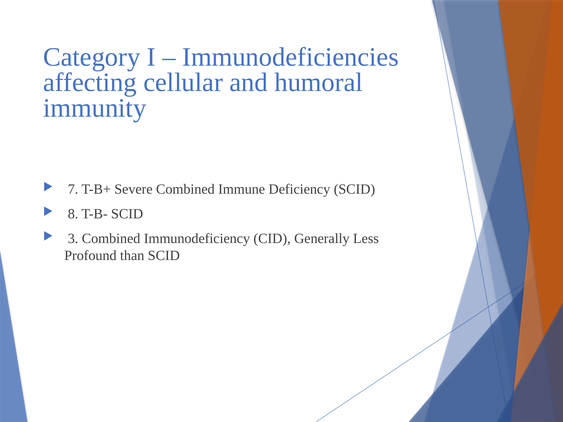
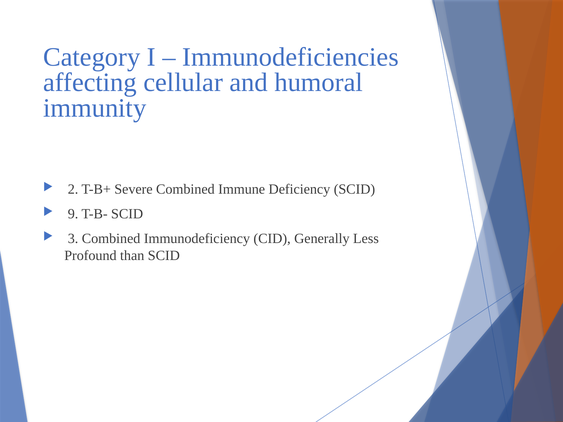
7: 7 -> 2 (73, 189)
8: 8 -> 9 (73, 214)
